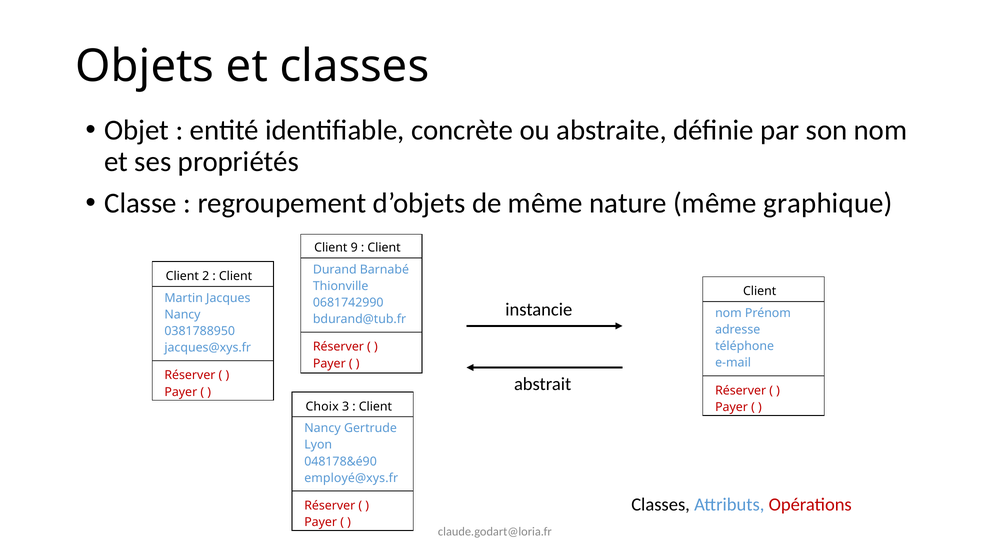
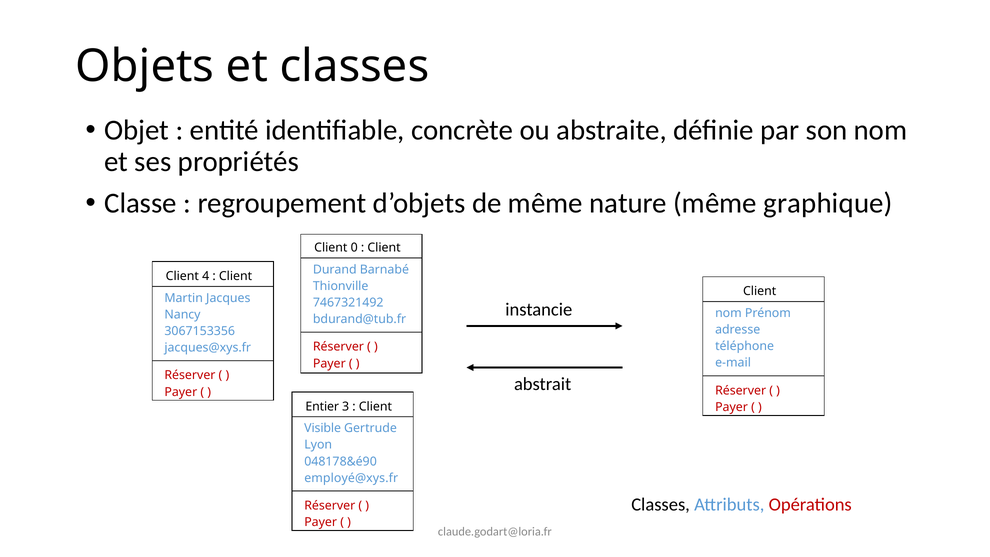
9: 9 -> 0 (354, 248)
2: 2 -> 4 (206, 276)
0681742990: 0681742990 -> 7467321492 (348, 303)
0381788950: 0381788950 -> 3067153356 (200, 331)
Choix: Choix -> Entier (322, 406)
Nancy: Nancy -> Visible (323, 428)
